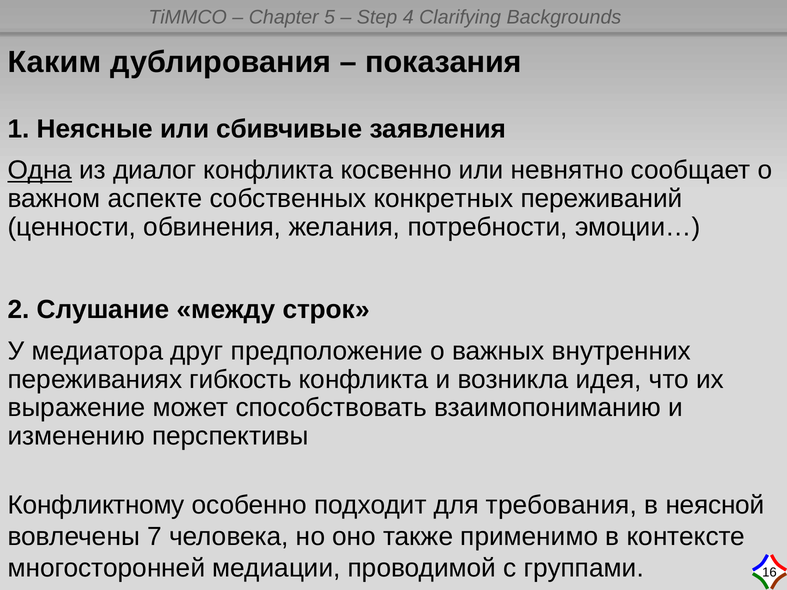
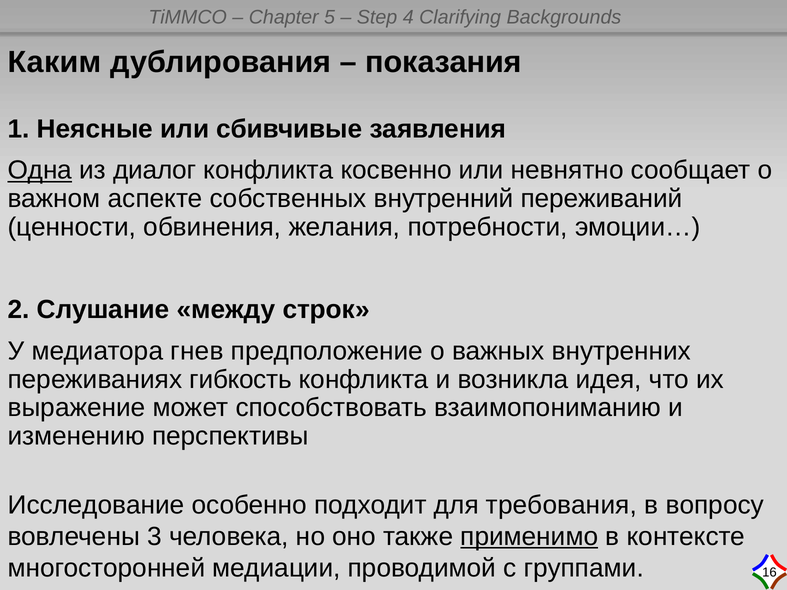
конкретных: конкретных -> внутренний (444, 199)
друг: друг -> гнев (197, 351)
Конфликтному: Конфликтному -> Исследование (96, 505)
неясной: неясной -> вопросу (715, 505)
7: 7 -> 3 (154, 537)
применимо underline: none -> present (529, 537)
